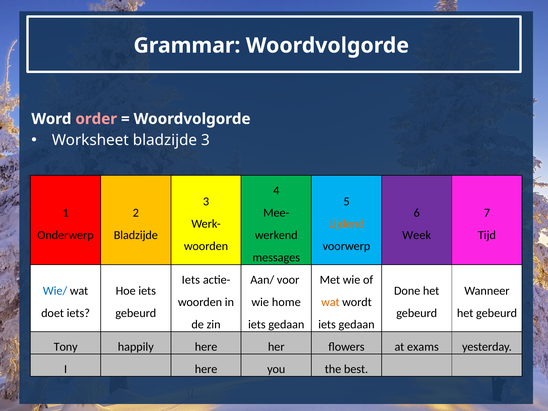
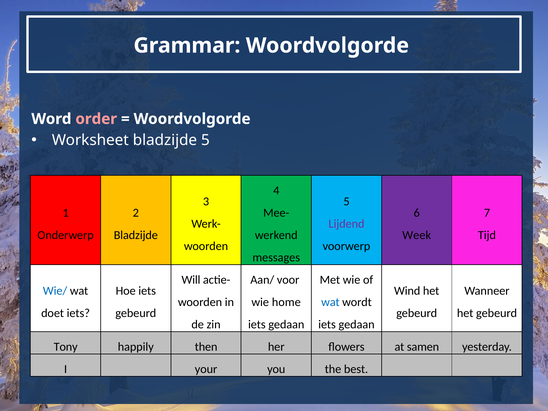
Worksheet bladzijde 3: 3 -> 5 (205, 140)
Lijdend colour: orange -> purple (346, 224)
Iets: Iets -> Will (191, 280)
Done: Done -> Wind (407, 291)
wat colour: orange -> blue (330, 302)
happily here: here -> then (206, 347)
exams: exams -> samen (423, 347)
I here: here -> your (206, 369)
